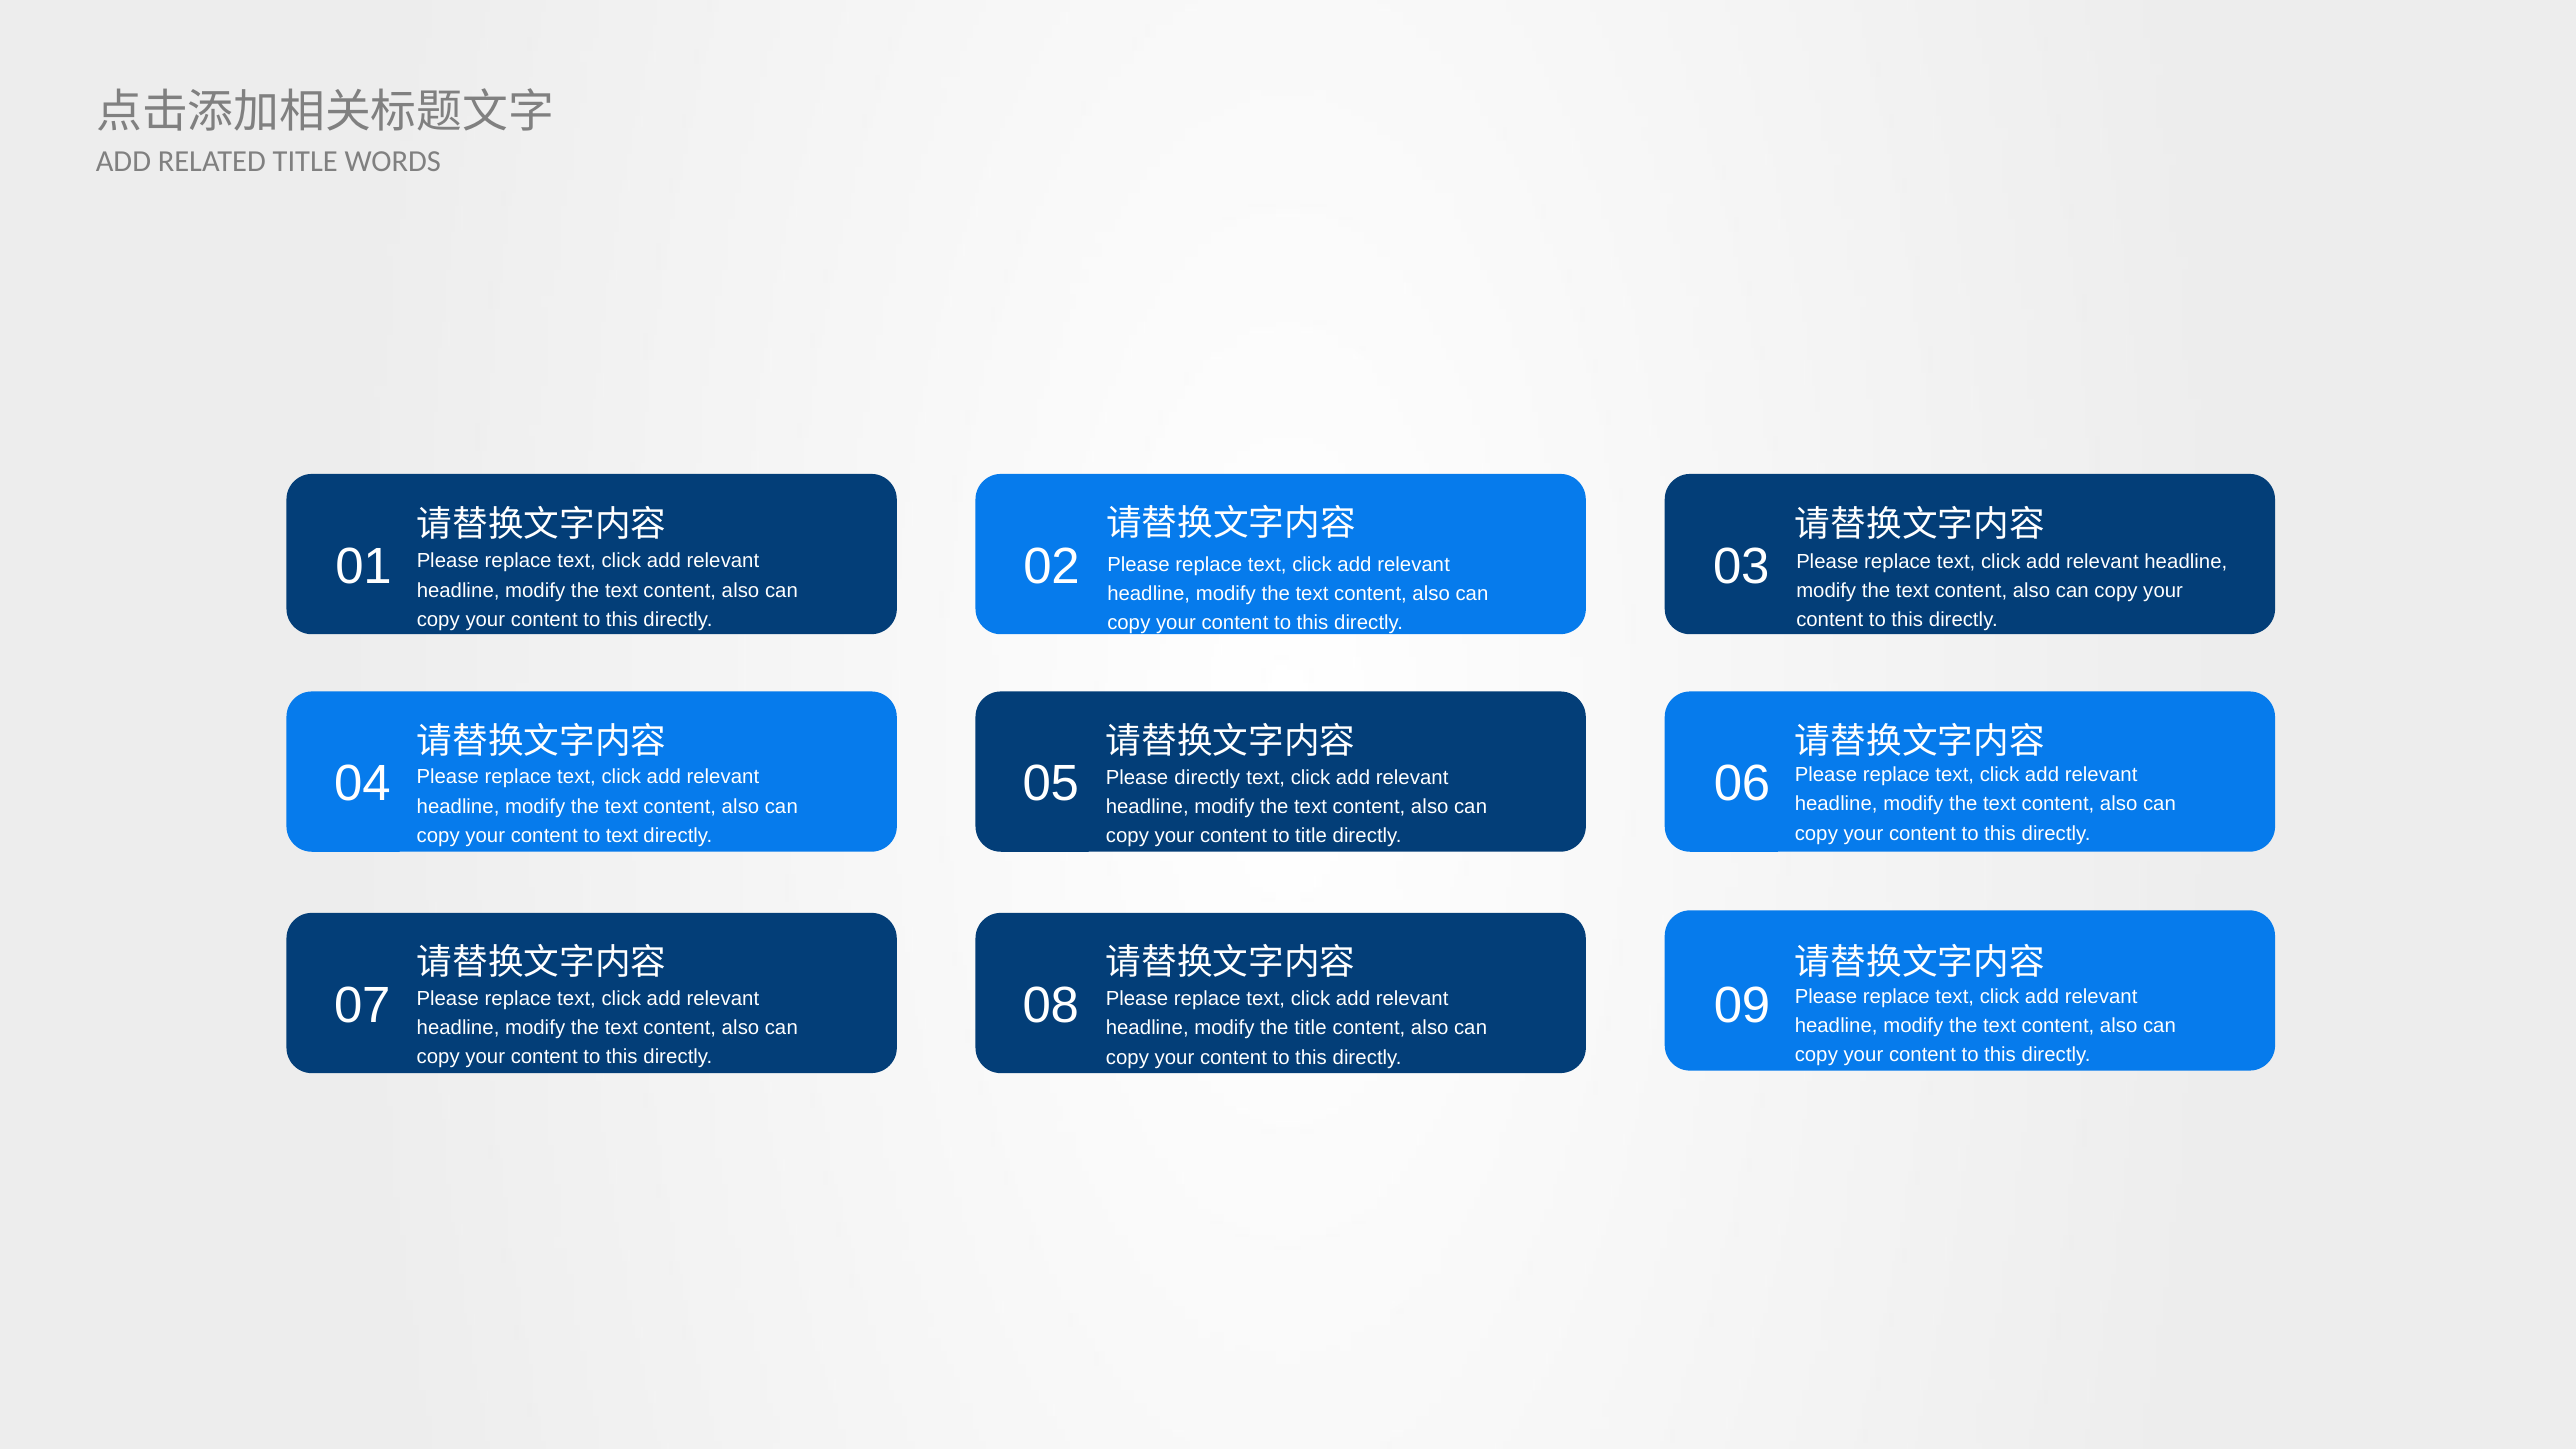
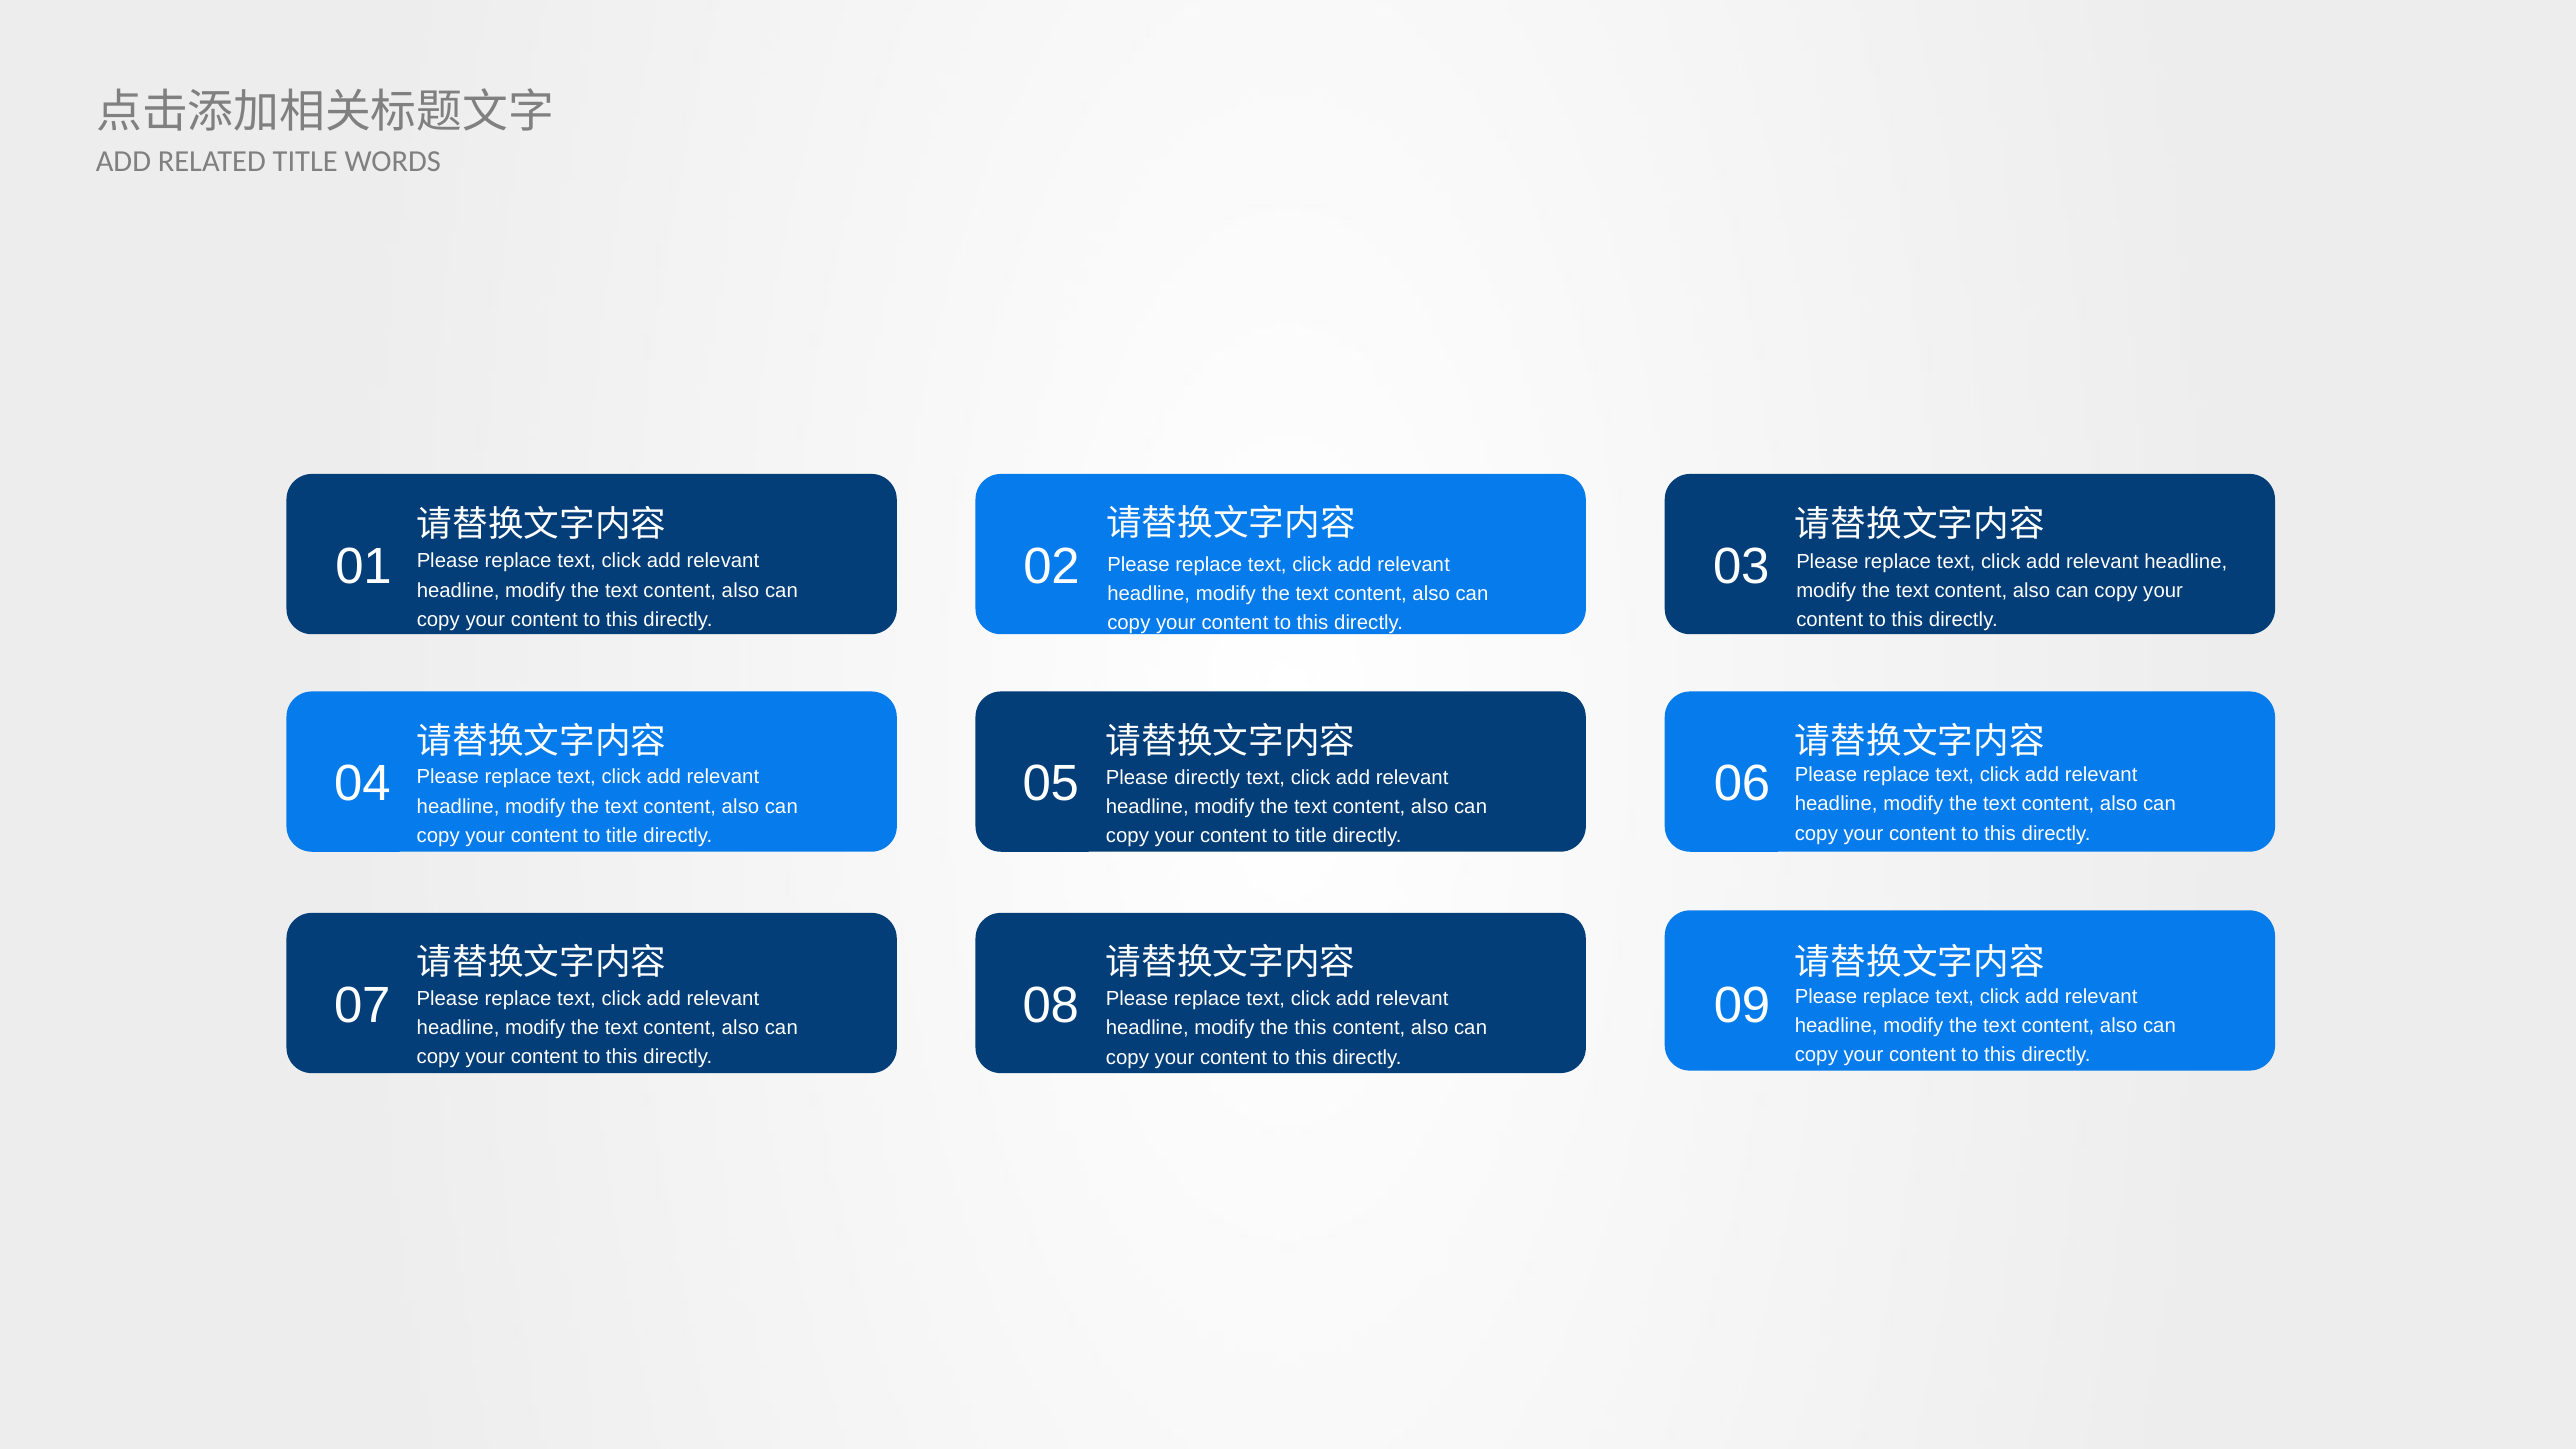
text: text -> title (622, 836)
the title: title -> this (1310, 1028)
